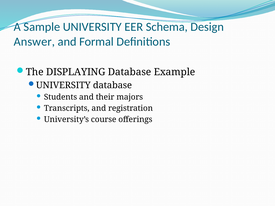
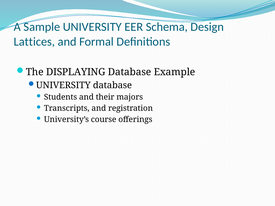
Answer: Answer -> Lattices (34, 42)
